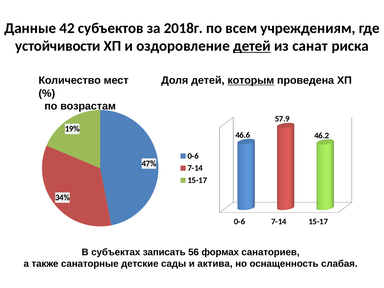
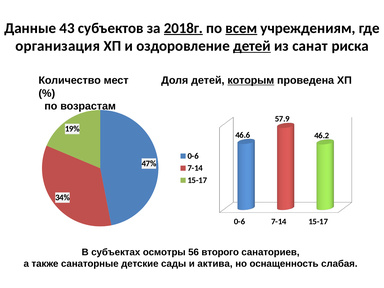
42: 42 -> 43 (67, 28)
2018г underline: none -> present (183, 28)
всем underline: none -> present (241, 28)
устойчивости: устойчивости -> организация (58, 46)
записать: записать -> осмотры (164, 252)
формах: формах -> второго (220, 252)
